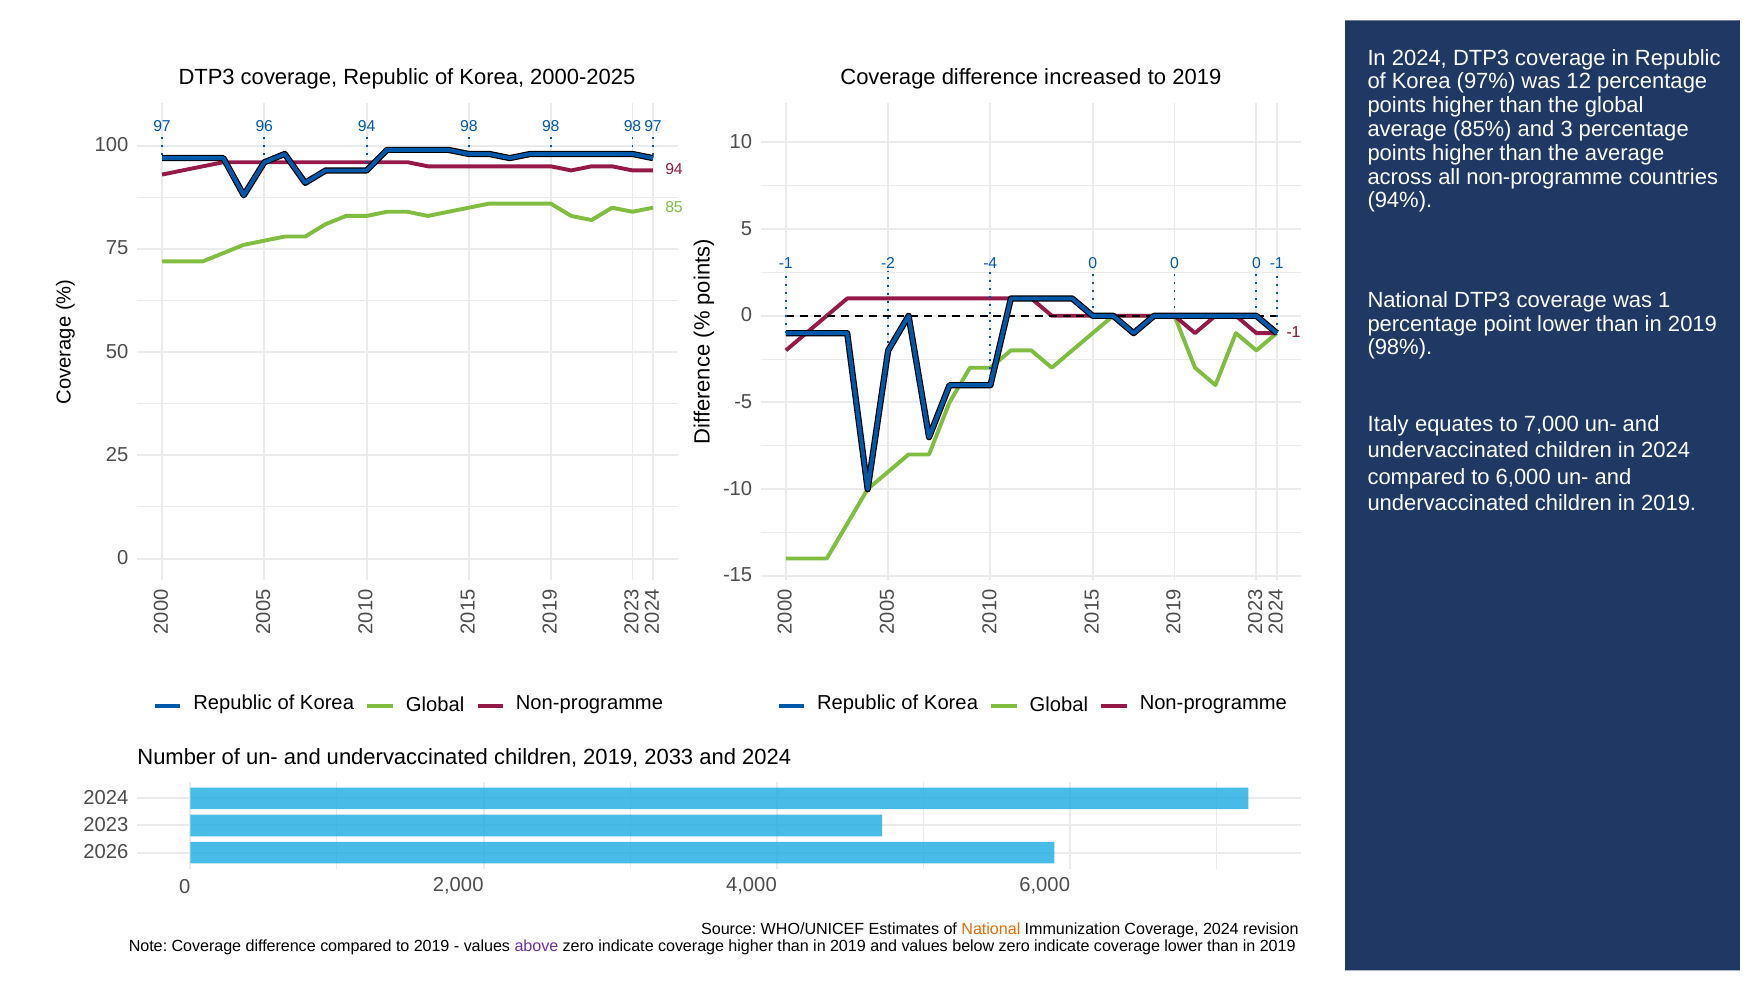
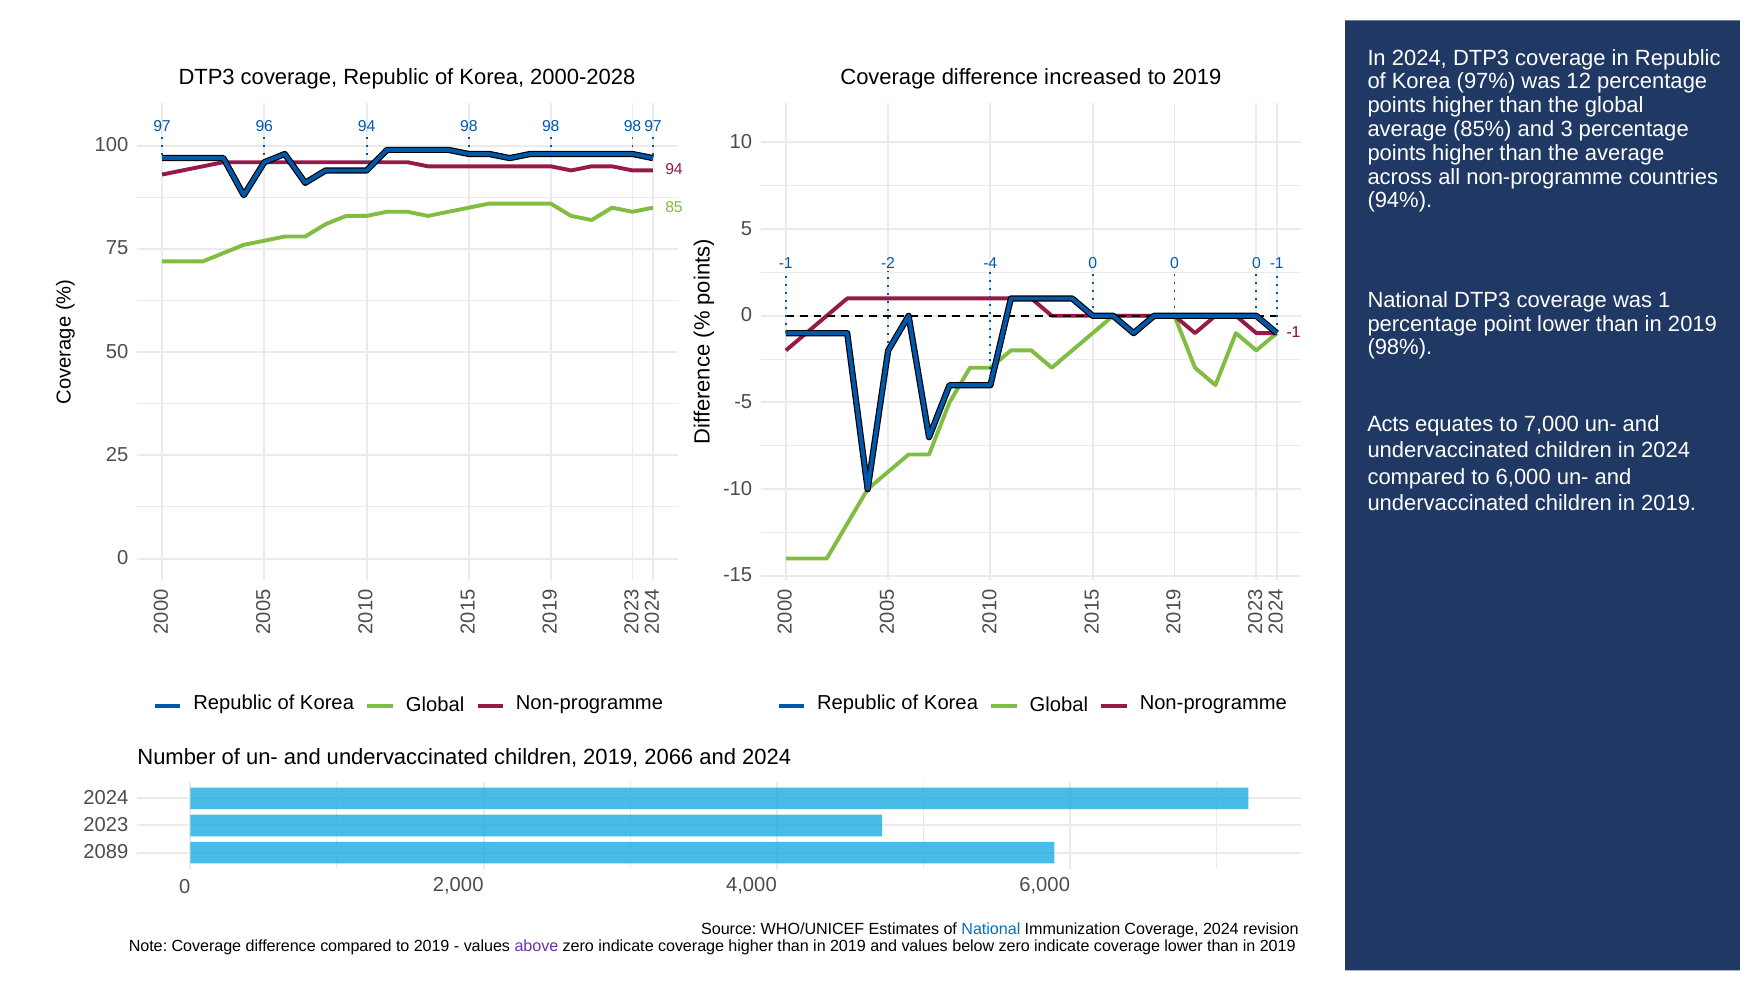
2000-2025: 2000-2025 -> 2000-2028 (583, 78)
Italy: Italy -> Acts (1388, 424)
2033: 2033 -> 2066 (669, 757)
2026: 2026 -> 2089 (106, 852)
National colour: orange -> blue (991, 929)
